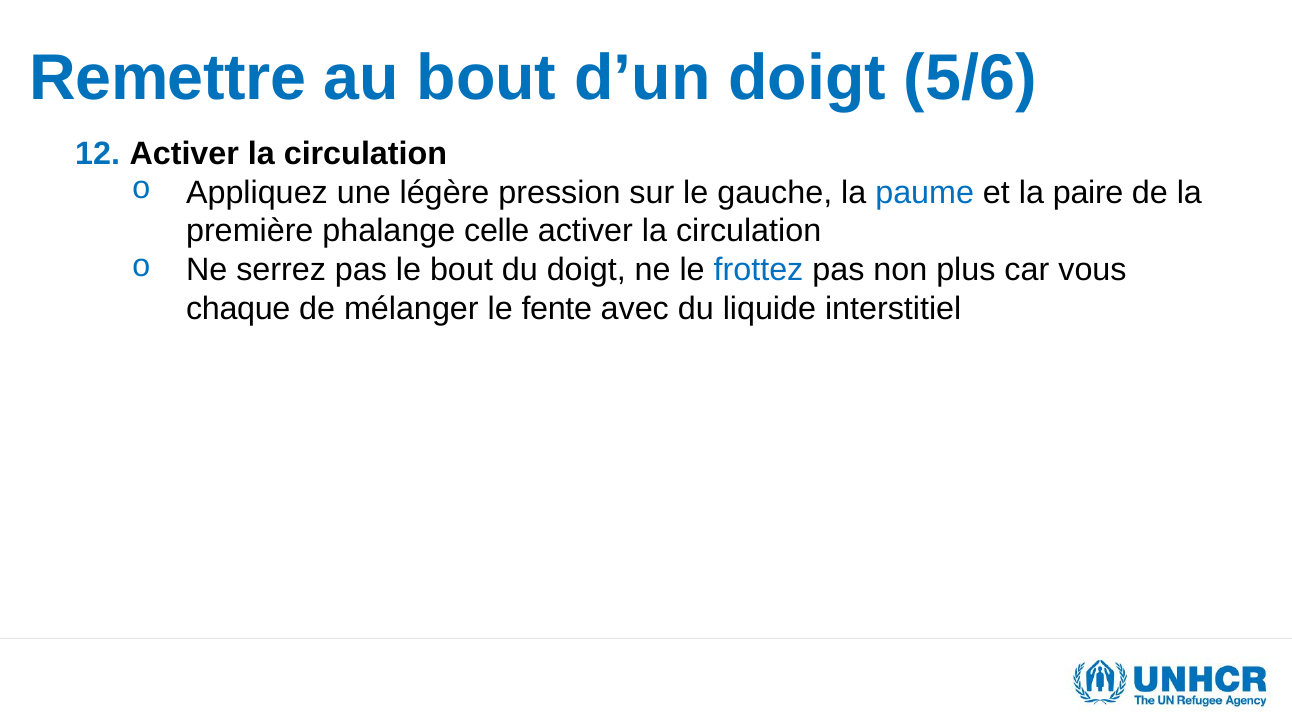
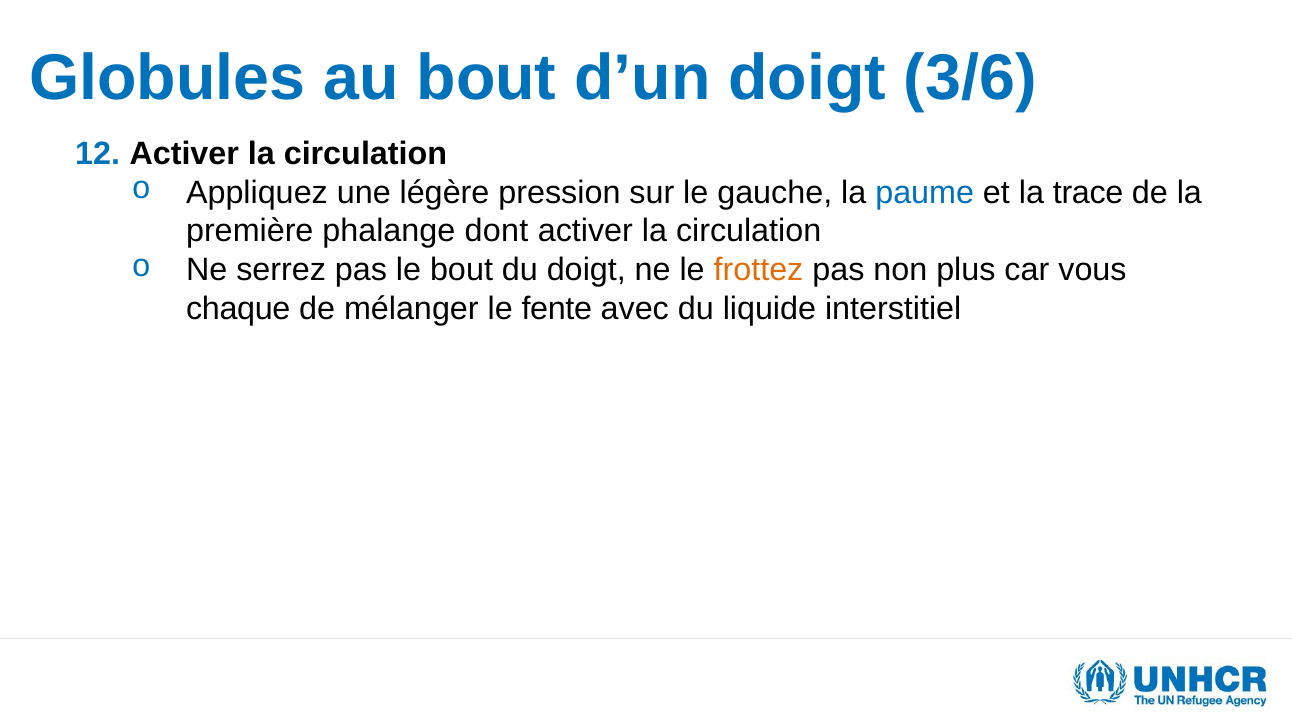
Remettre: Remettre -> Globules (167, 79)
5/6: 5/6 -> 3/6 (970, 79)
paire: paire -> trace (1088, 192)
celle: celle -> dont (496, 231)
frottez colour: blue -> orange (759, 270)
